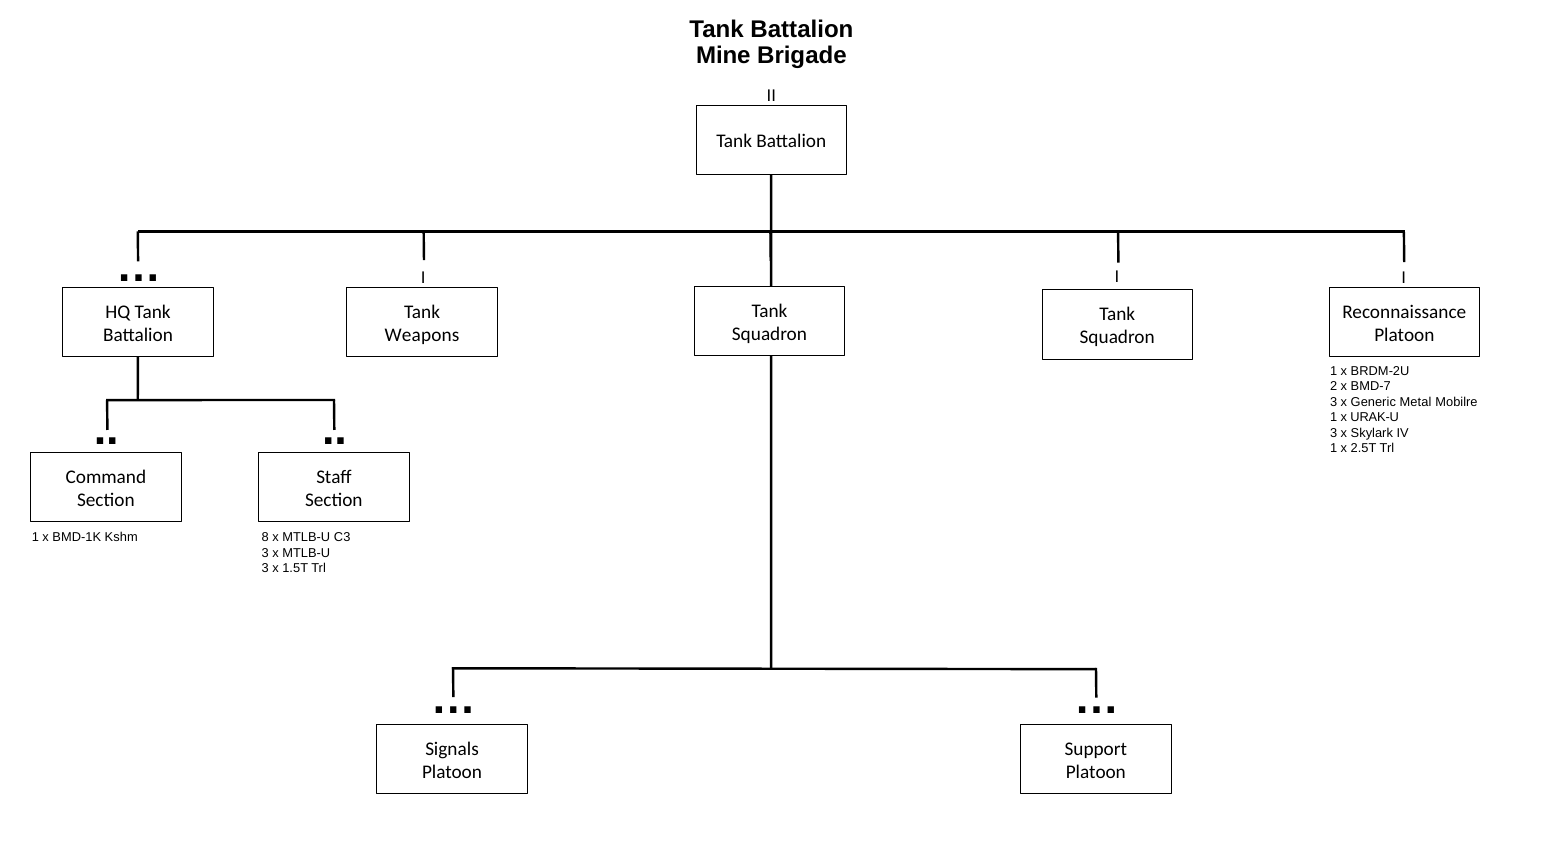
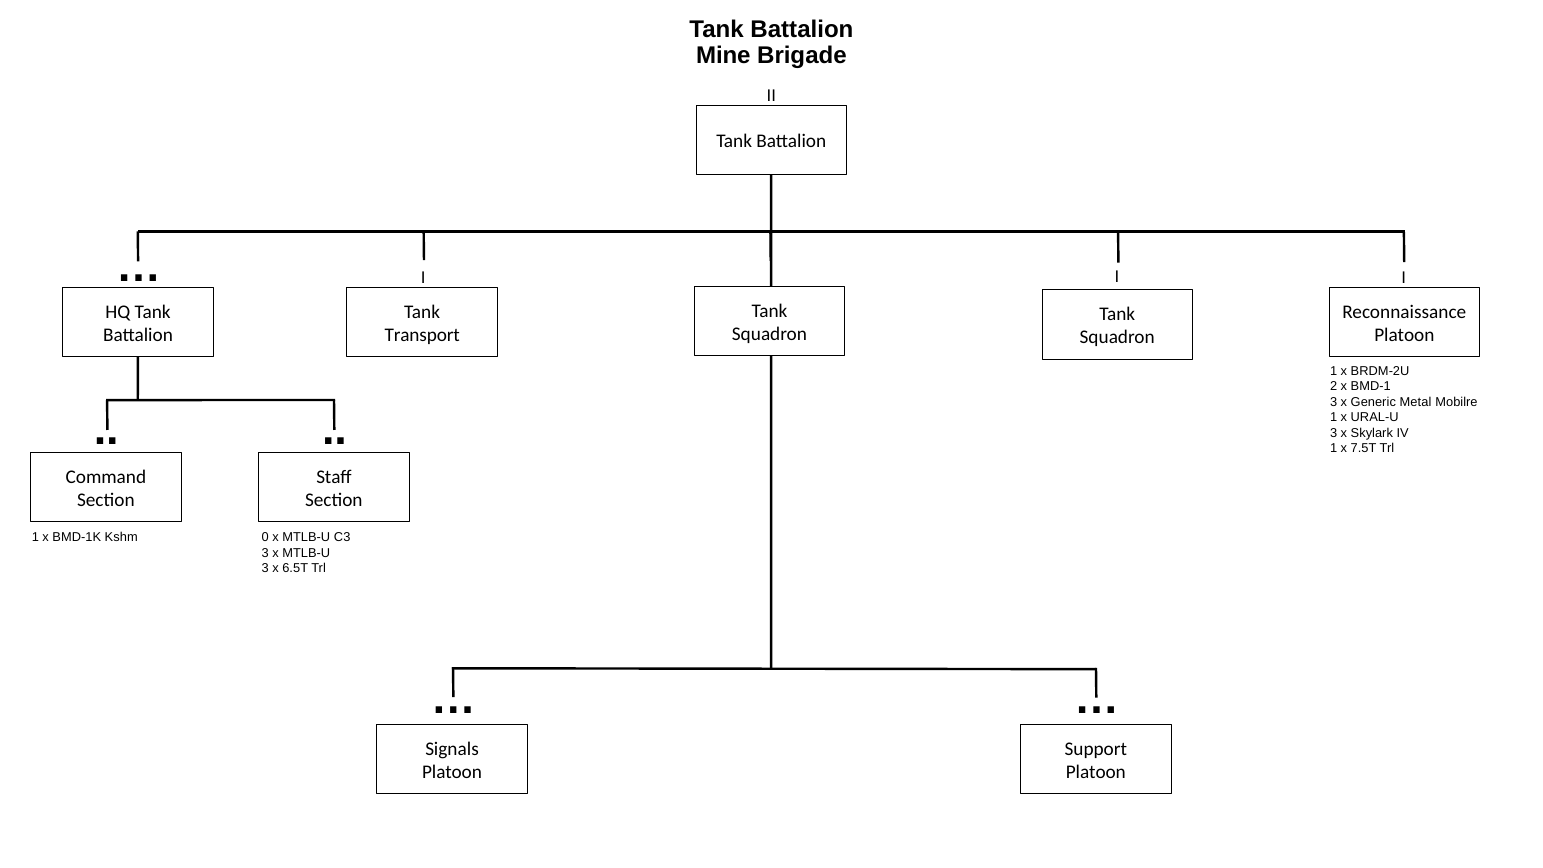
Weapons: Weapons -> Transport (422, 335)
BMD-7: BMD-7 -> BMD-1 (1371, 387)
URAK-U: URAK-U -> URAL-U (1375, 417)
2.5T: 2.5T -> 7.5T (1364, 448)
8: 8 -> 0 (265, 537)
1.5T: 1.5T -> 6.5T (295, 568)
